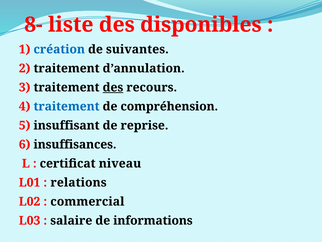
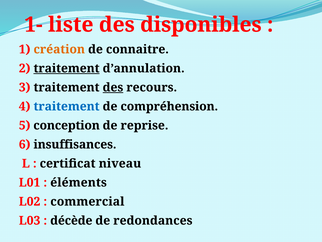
8-: 8- -> 1- (33, 25)
création colour: blue -> orange (59, 49)
suivantes: suivantes -> connaitre (137, 49)
traitement underline: none -> present (67, 68)
insuffisant: insuffisant -> conception (67, 125)
relations: relations -> éléments (79, 182)
salaire: salaire -> décède (71, 220)
informations: informations -> redondances (153, 220)
